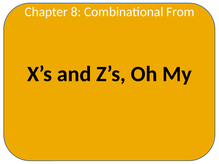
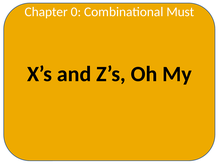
8: 8 -> 0 (76, 12)
From: From -> Must (180, 12)
